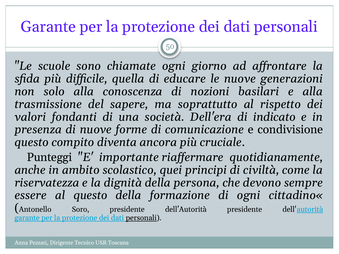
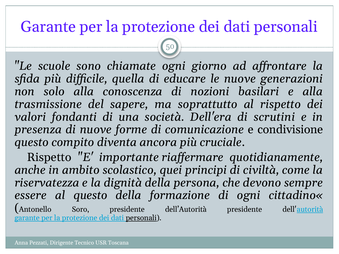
indicato: indicato -> scrutini (274, 117)
Punteggi: Punteggi -> Rispetto (49, 157)
